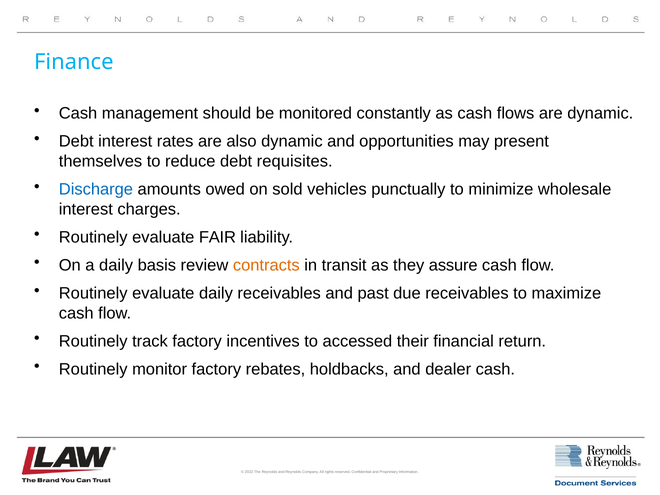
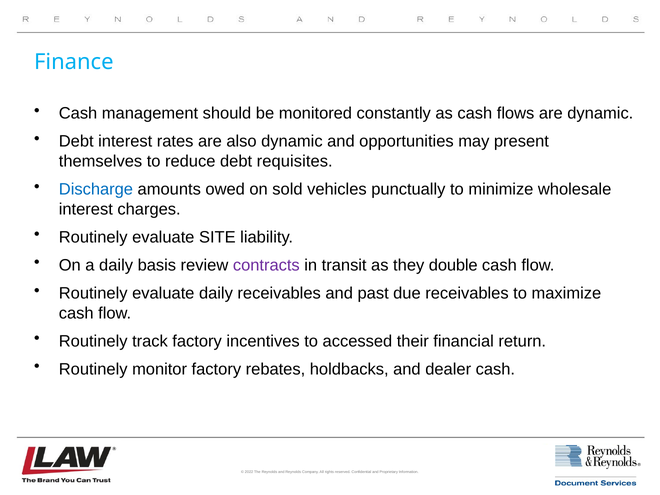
FAIR: FAIR -> SITE (217, 237)
contracts colour: orange -> purple (266, 265)
assure: assure -> double (453, 265)
